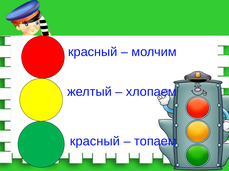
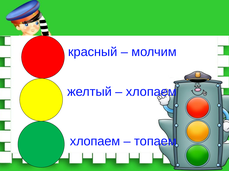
красный: красный -> хлопаем (95, 142)
